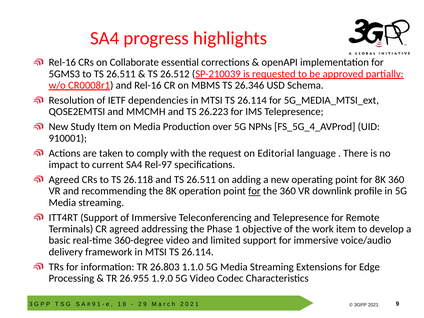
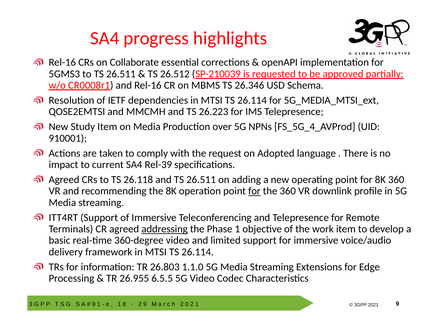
Editorial: Editorial -> Adopted (276, 153)
Rel-97: Rel-97 -> Rel-39 (158, 165)
addressing underline: none -> present (165, 229)
1.9.0: 1.9.0 -> 6.5.5 (162, 278)
